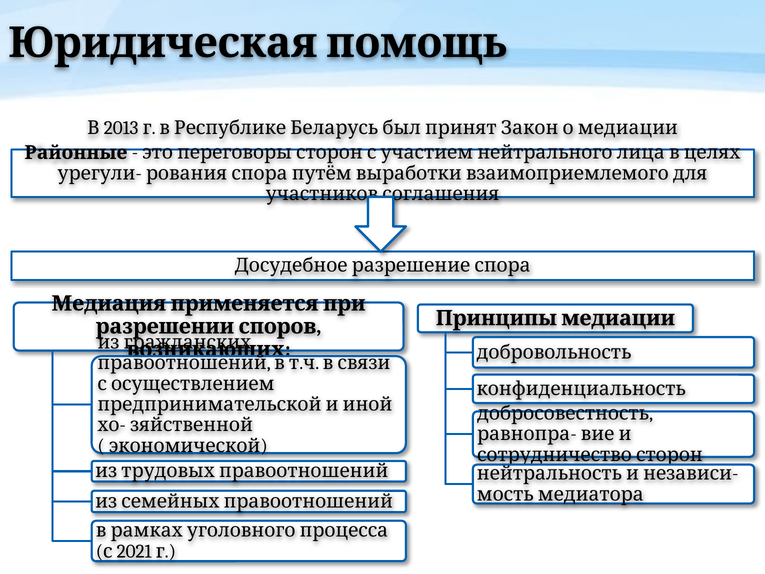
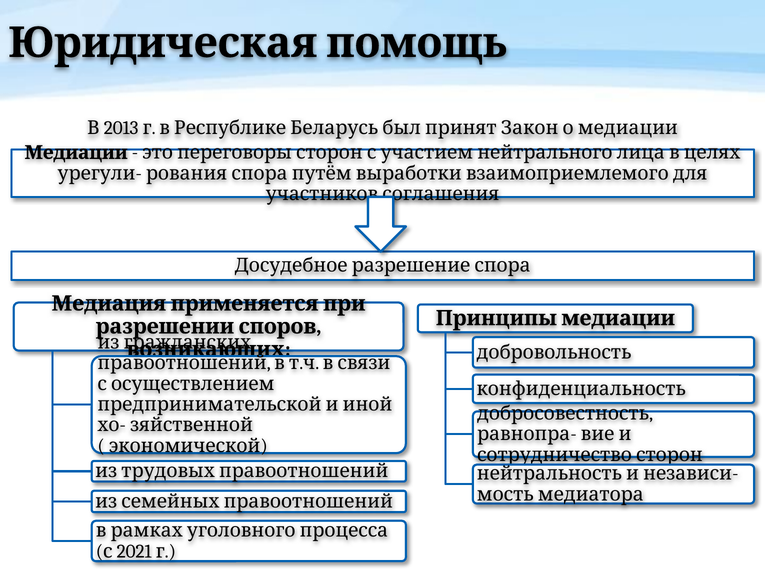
Районные: Районные -> Медиации (76, 153)
